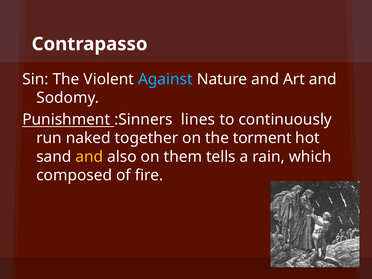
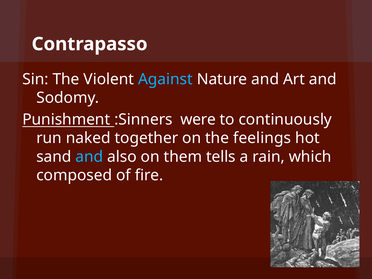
lines: lines -> were (198, 120)
torment: torment -> feelings (262, 138)
and colour: yellow -> light blue (89, 157)
